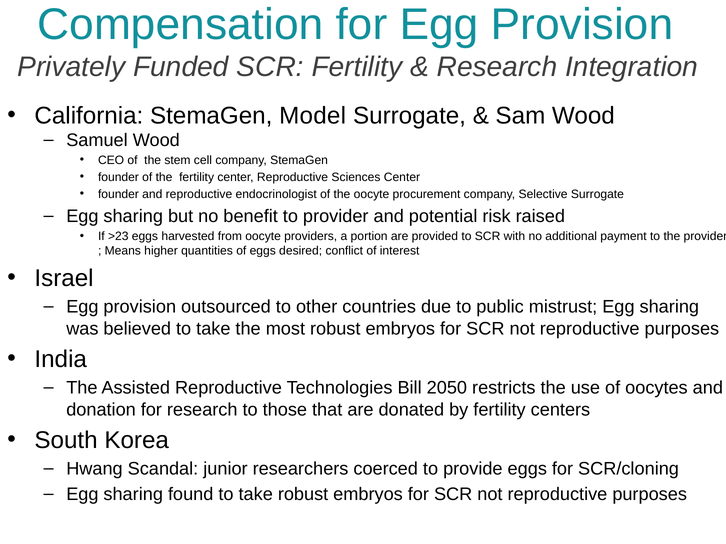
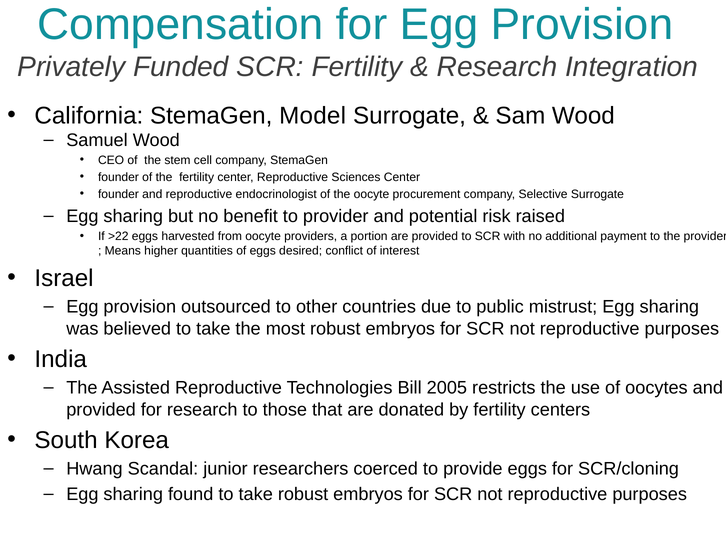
>23: >23 -> >22 (118, 237)
2050: 2050 -> 2005 (447, 388)
donation: donation -> provided (101, 410)
